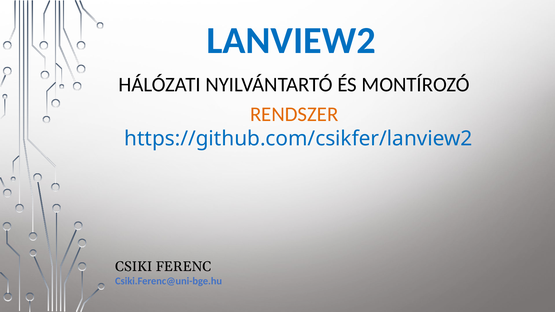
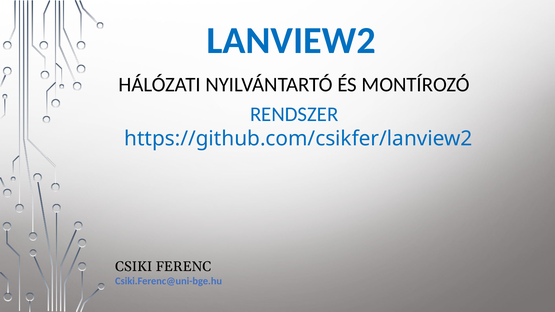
RENDSZER colour: orange -> blue (294, 115)
